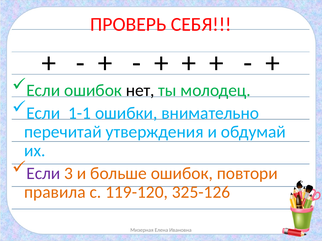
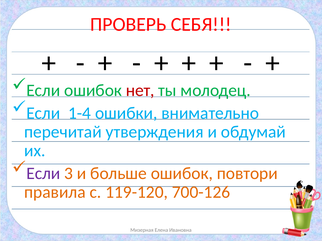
нет colour: black -> red (140, 91)
1-1: 1-1 -> 1-4 (80, 113)
325-126: 325-126 -> 700-126 (201, 193)
